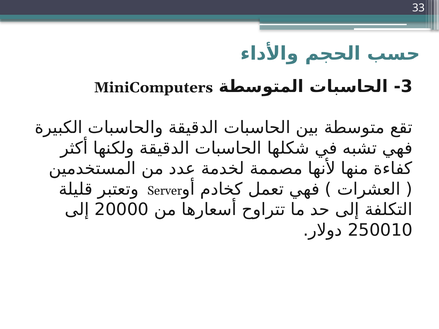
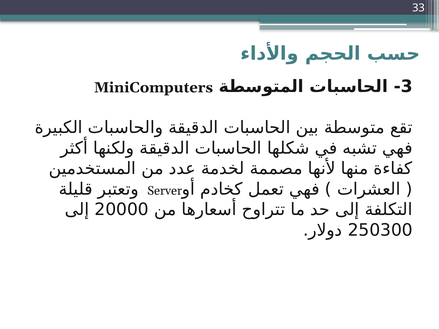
250010: 250010 -> 250300 (380, 230)
